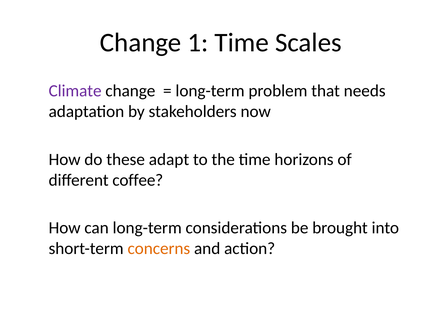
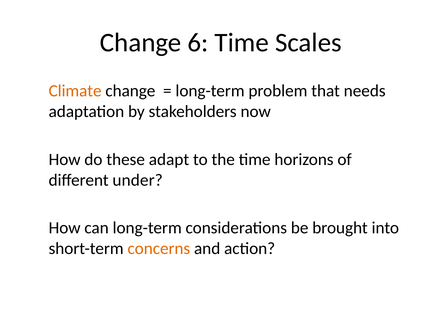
1: 1 -> 6 (198, 43)
Climate colour: purple -> orange (75, 91)
coffee: coffee -> under (138, 180)
